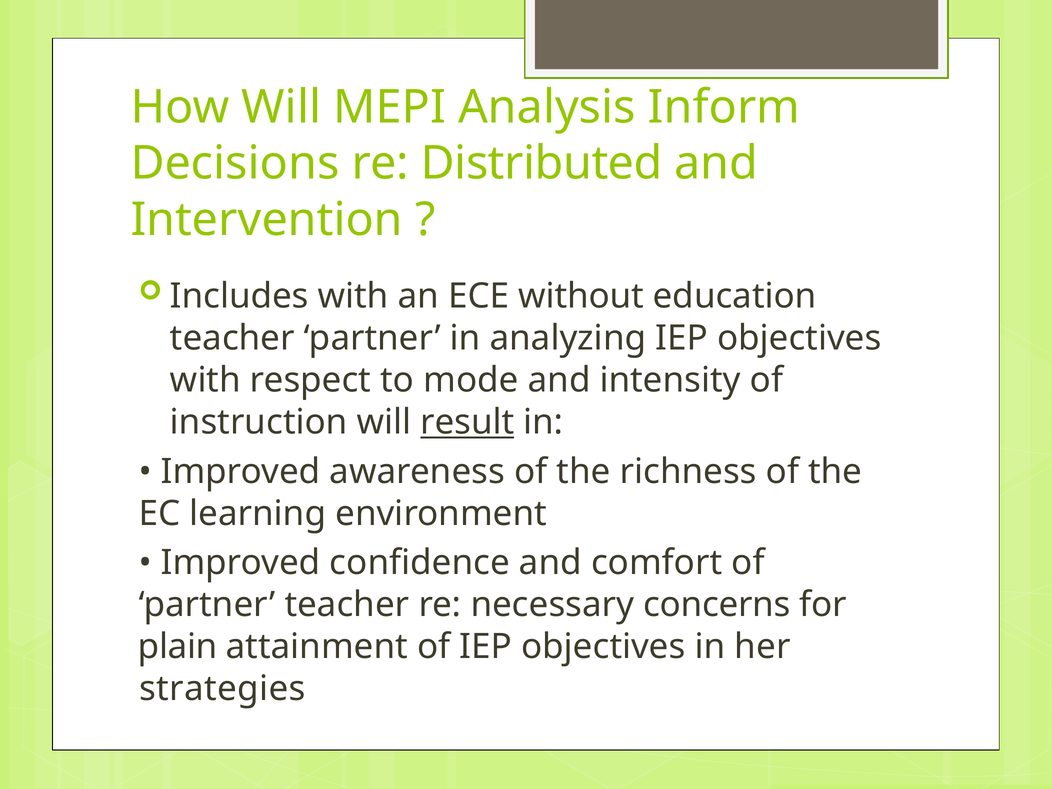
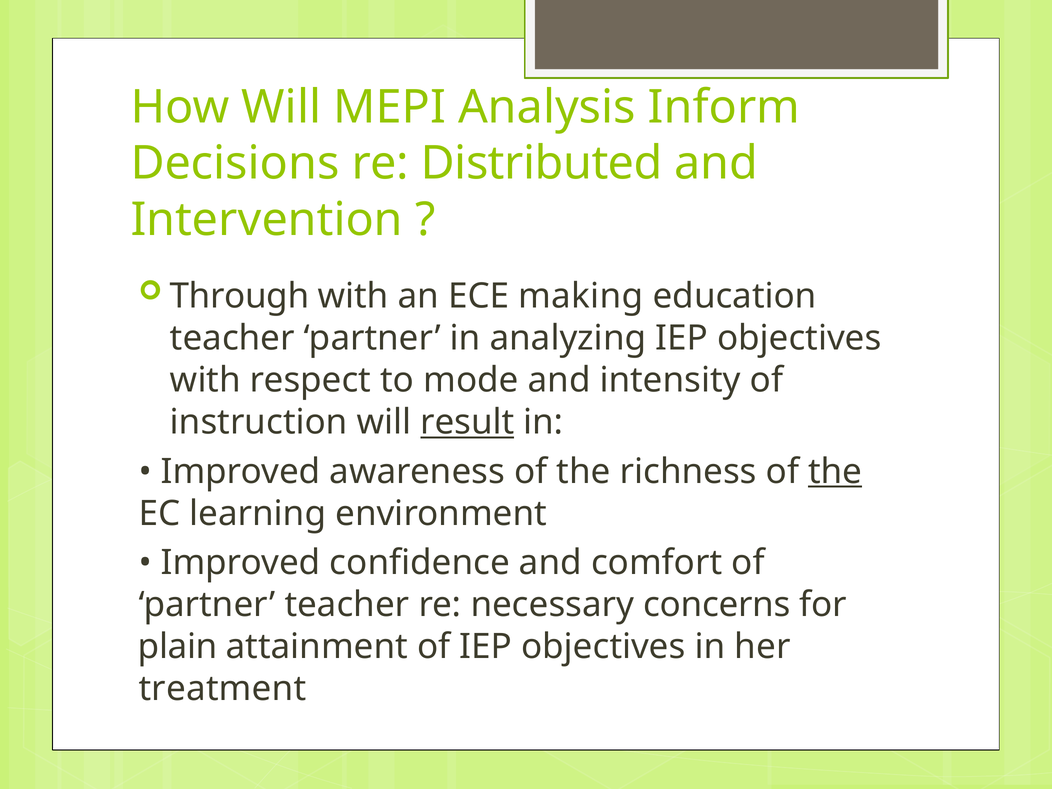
Includes: Includes -> Through (239, 296)
without: without -> making (581, 296)
the underline: none -> present (835, 471)
strategies: strategies -> treatment (223, 689)
